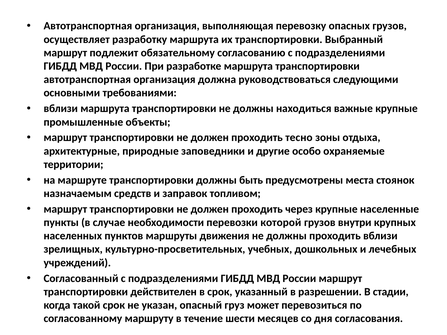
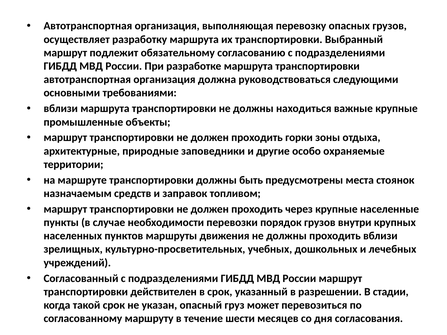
тесно: тесно -> горки (299, 138)
которой: которой -> порядок (281, 223)
